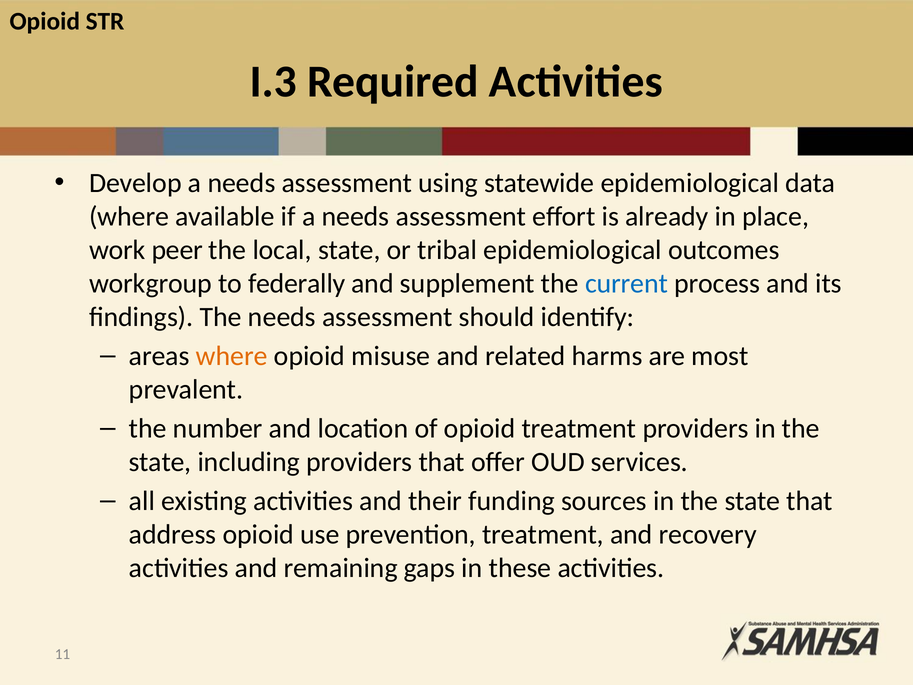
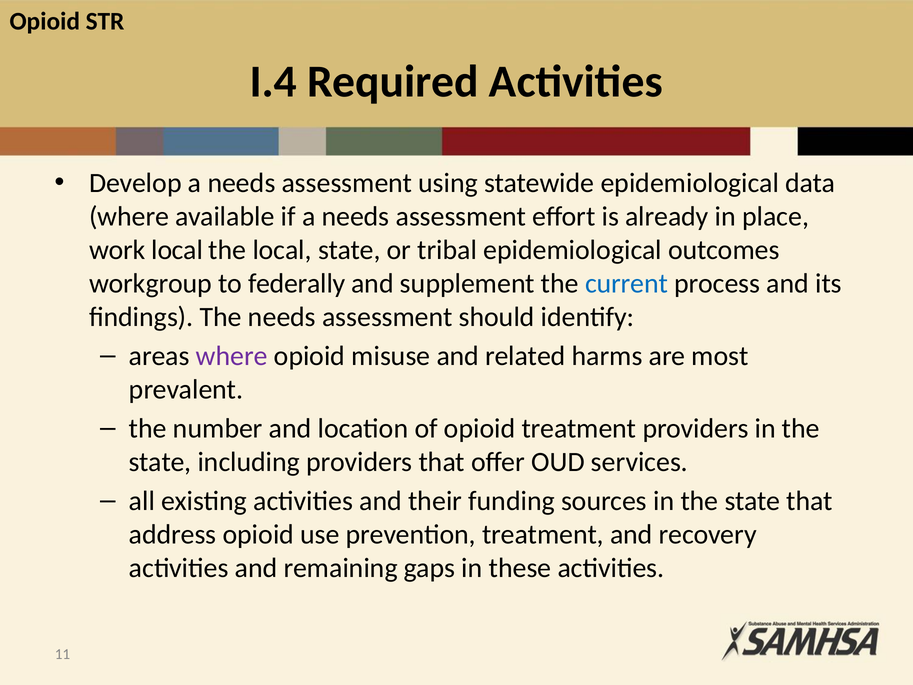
I.3: I.3 -> I.4 (273, 82)
work peer: peer -> local (177, 250)
where colour: orange -> purple (232, 356)
